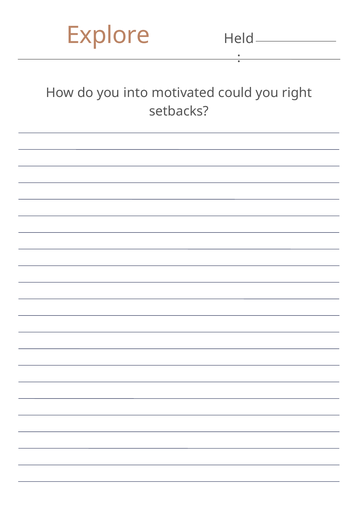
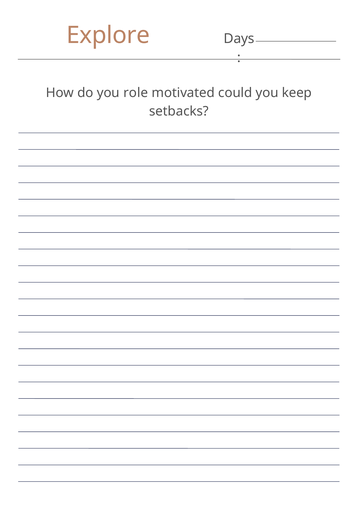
Held: Held -> Days (239, 39)
into: into -> role (136, 93)
right: right -> keep (297, 93)
